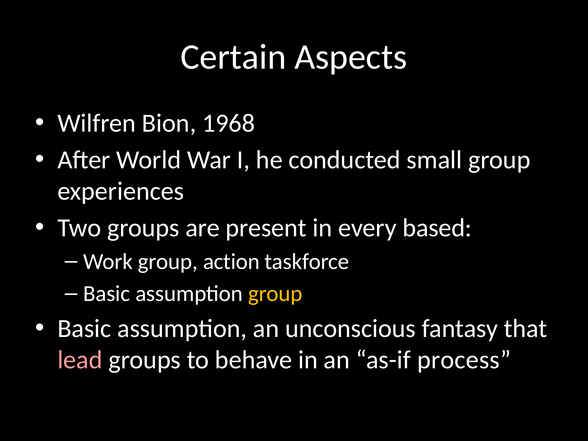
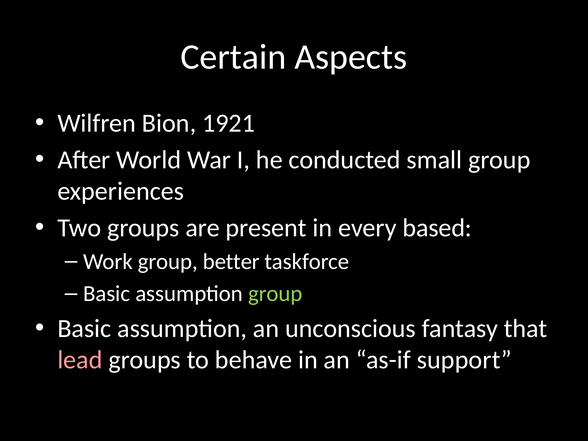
1968: 1968 -> 1921 (229, 123)
action: action -> better (231, 262)
group colour: yellow -> light green (275, 294)
process: process -> support (464, 360)
